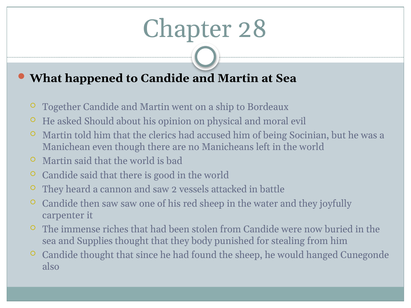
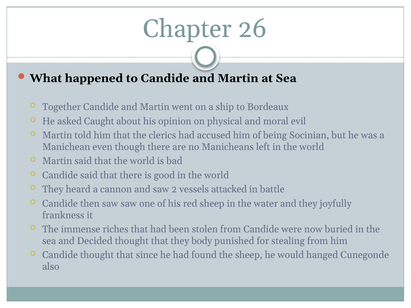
28: 28 -> 26 (253, 29)
Should: Should -> Caught (99, 121)
carpenter: carpenter -> frankness (63, 215)
Supplies: Supplies -> Decided (95, 241)
